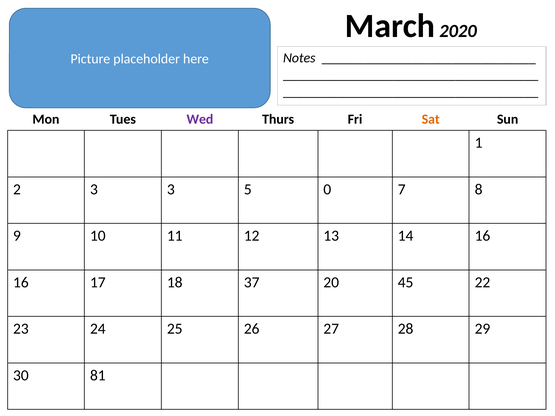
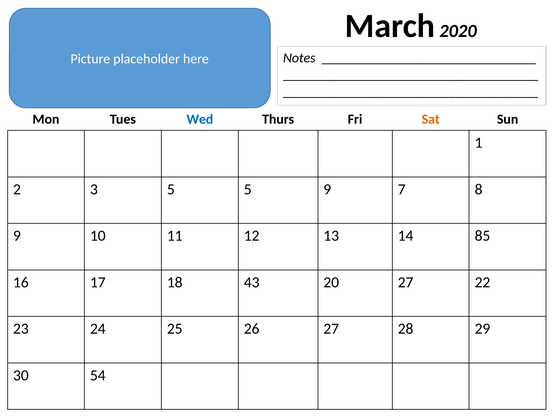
Wed colour: purple -> blue (200, 119)
3 3: 3 -> 5 (171, 189)
5 0: 0 -> 9 (327, 189)
14 16: 16 -> 85 (483, 236)
37: 37 -> 43 (252, 282)
20 45: 45 -> 27 (406, 282)
81: 81 -> 54 (98, 376)
